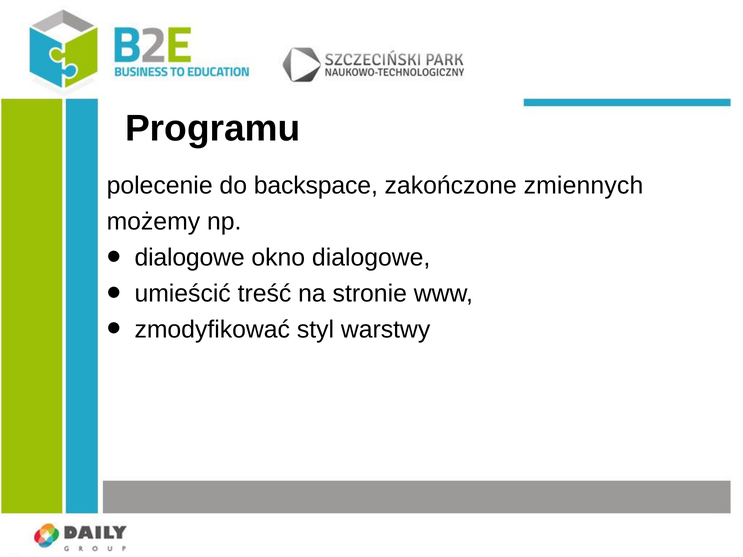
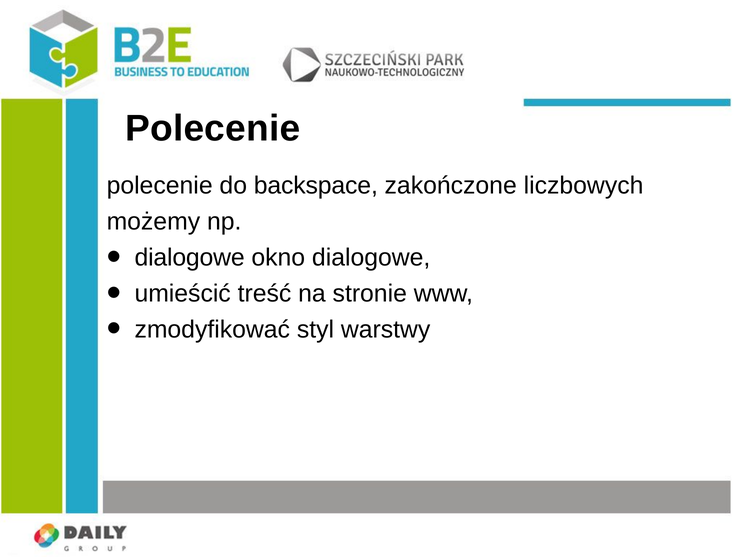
Programu: Programu -> Polecenie (213, 128)
zmiennych: zmiennych -> liczbowych (584, 186)
